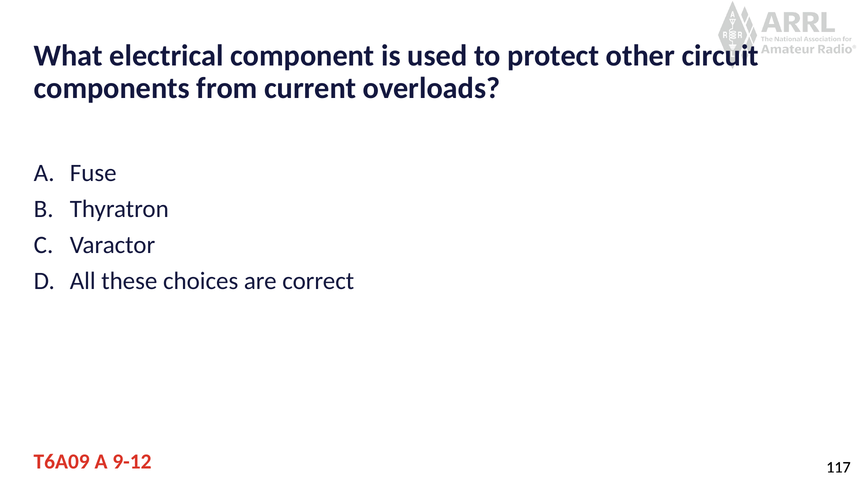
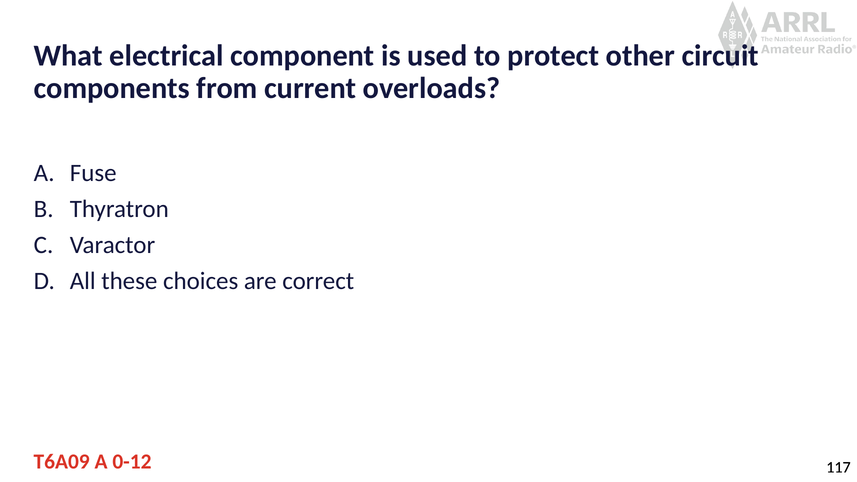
9-12: 9-12 -> 0-12 (132, 462)
